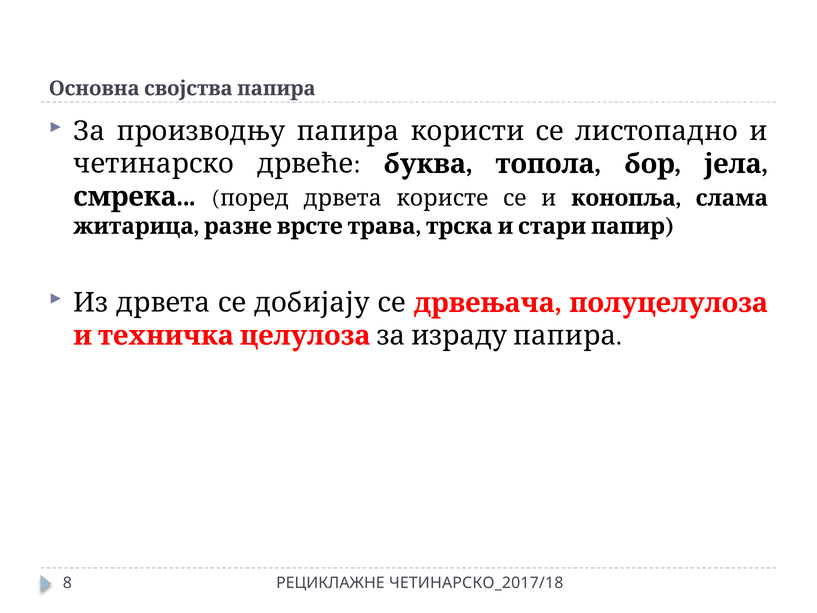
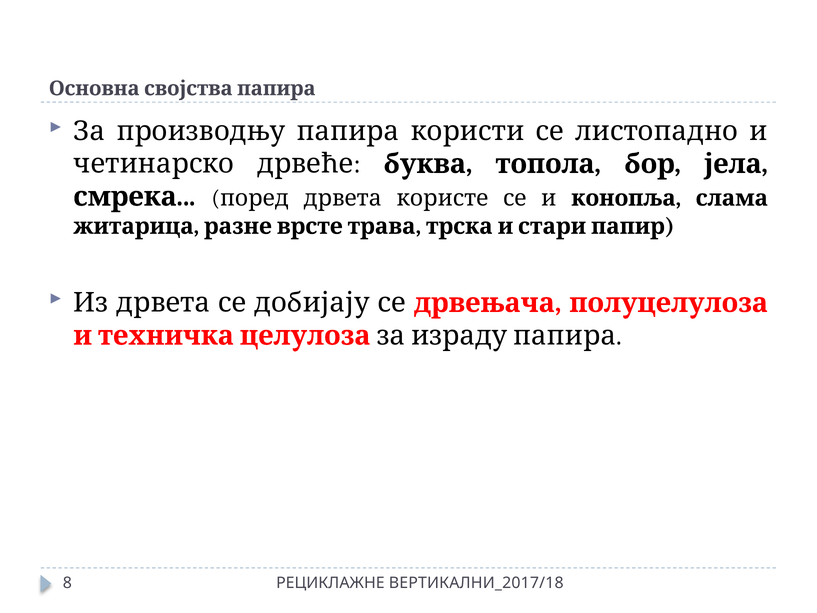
ЧЕТИНАРСКО_2017/18: ЧЕТИНАРСКО_2017/18 -> ВЕРТИКАЛНИ_2017/18 (476, 583)
